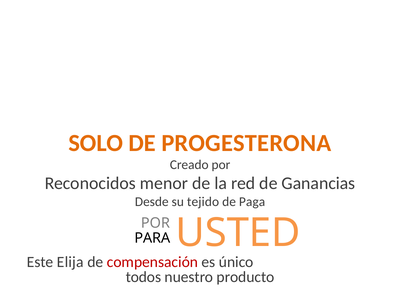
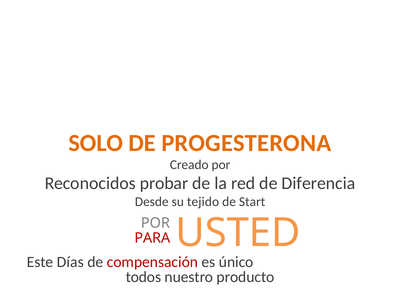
menor: menor -> probar (164, 183)
Ganancias: Ganancias -> Diferencia (318, 183)
Paga: Paga -> Start (252, 202)
PARA colour: black -> red (152, 238)
Elija: Elija -> Días (70, 262)
